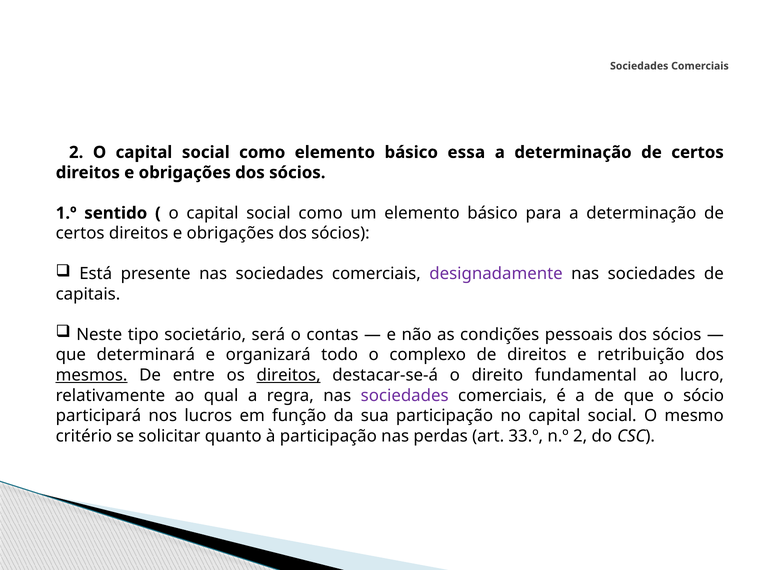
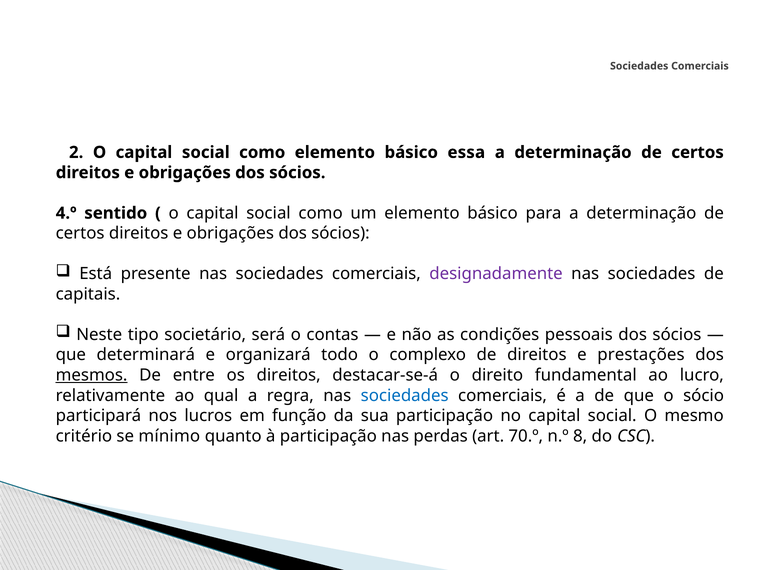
1.º: 1.º -> 4.º (66, 213)
retribuição: retribuição -> prestações (641, 355)
direitos underline: present -> none (289, 375)
sociedades colour: purple -> blue (405, 395)
solicitar: solicitar -> mínimo (169, 436)
33.º: 33.º -> 70.º (526, 436)
n.º 2: 2 -> 8 (580, 436)
